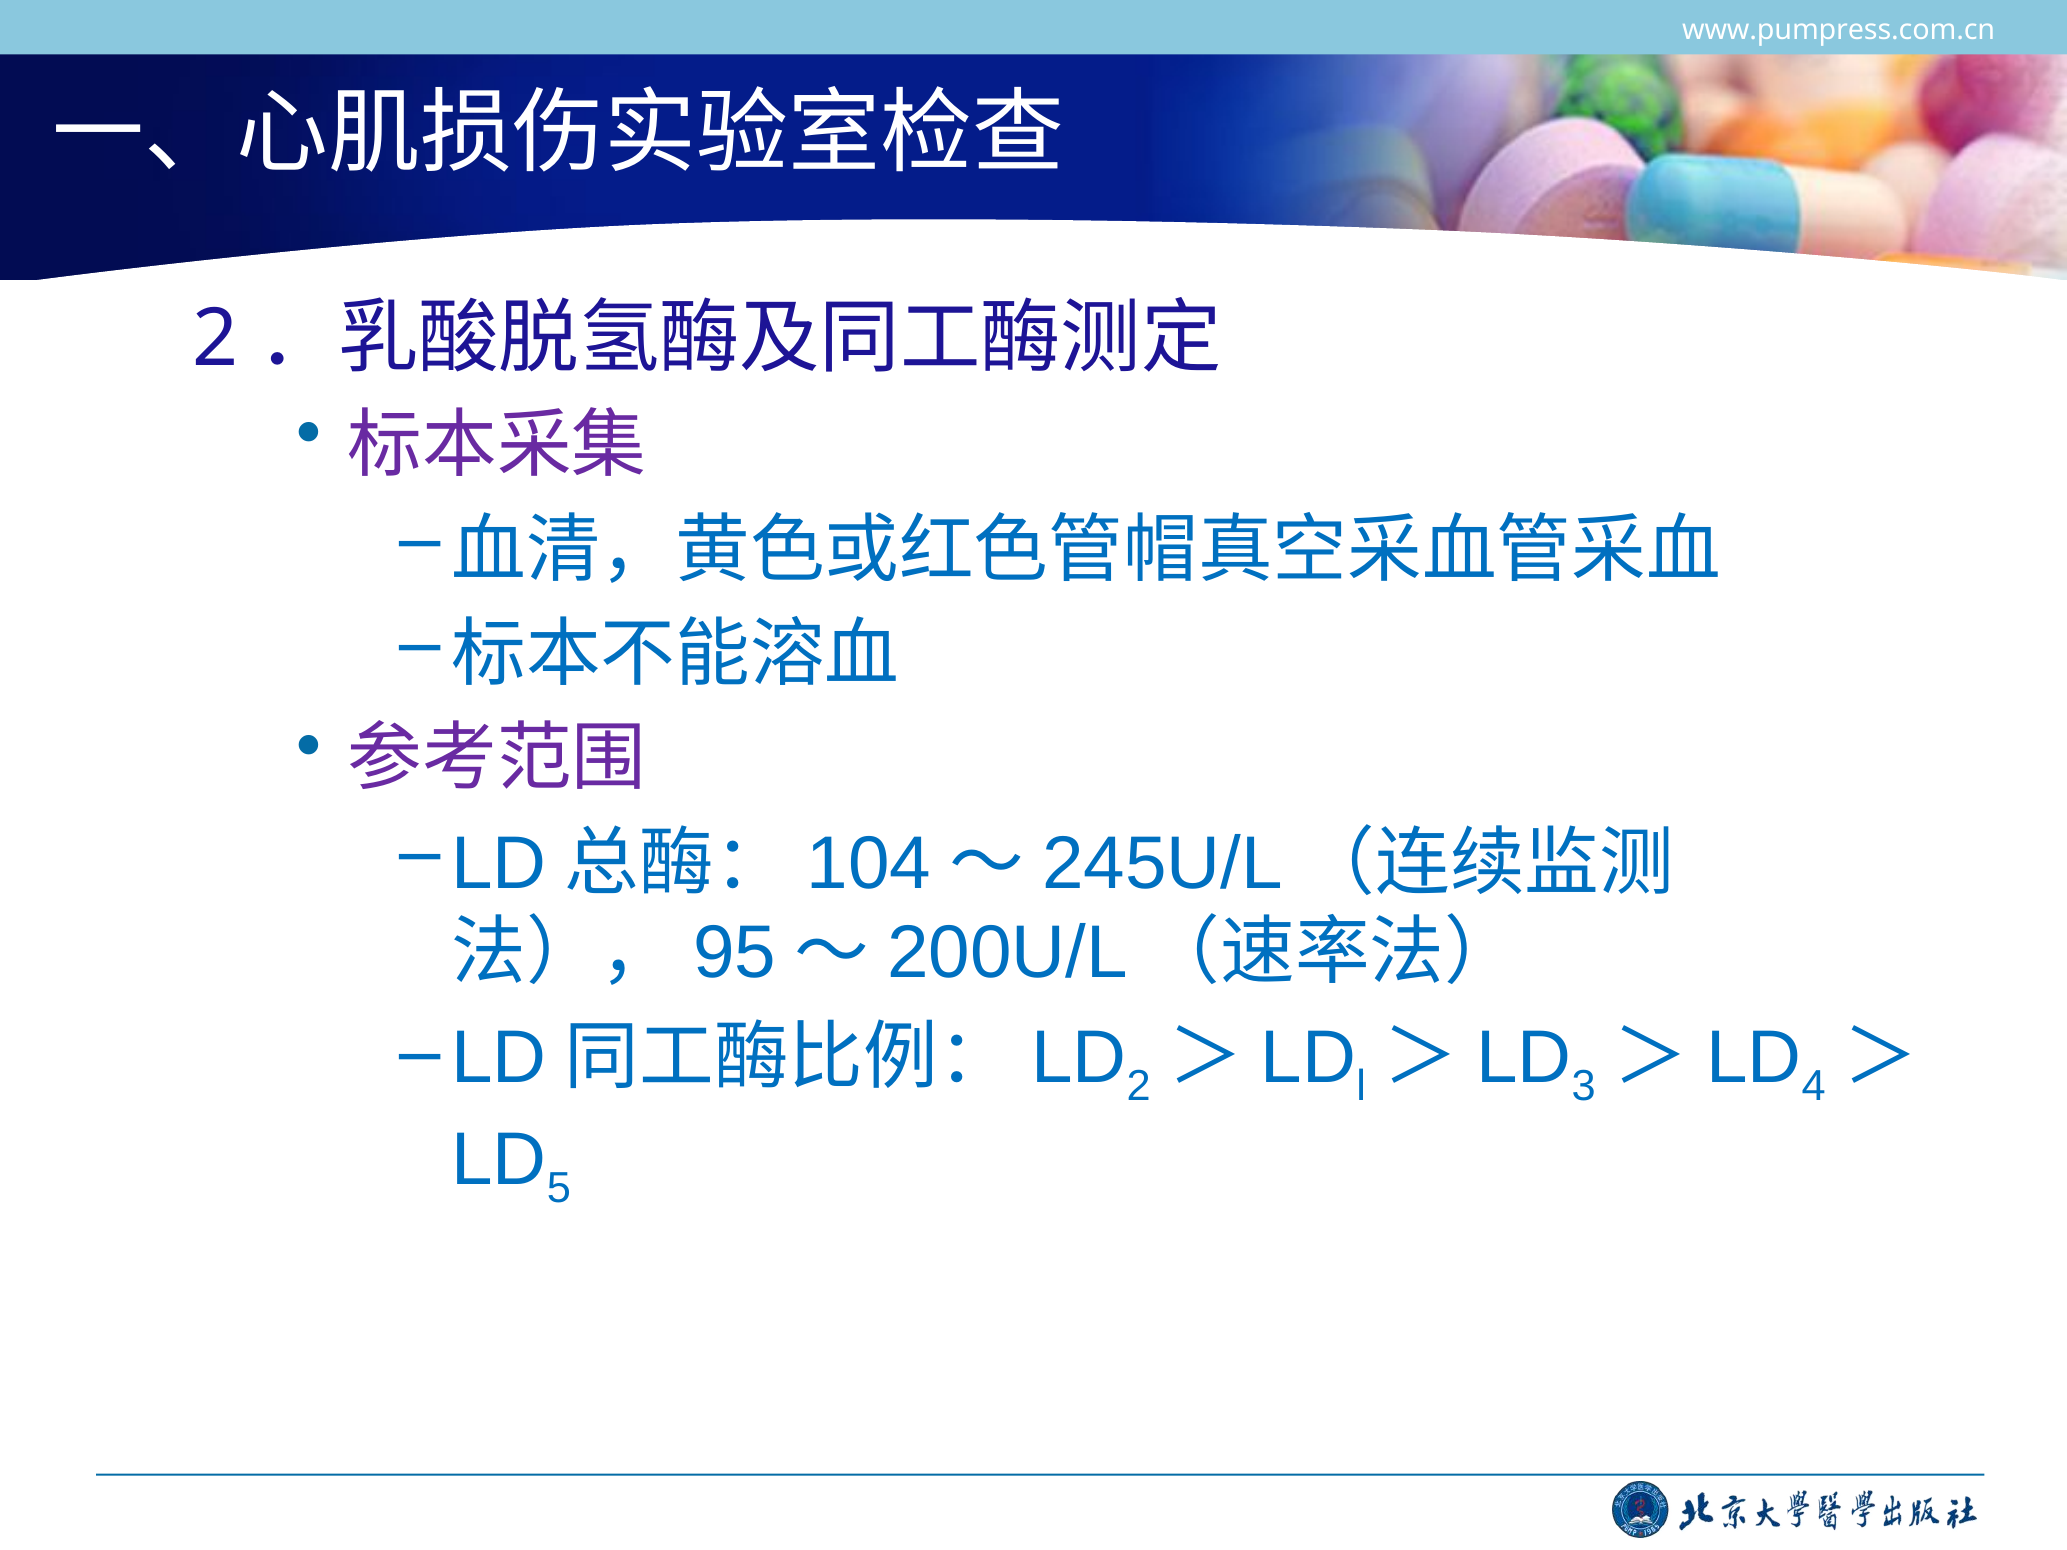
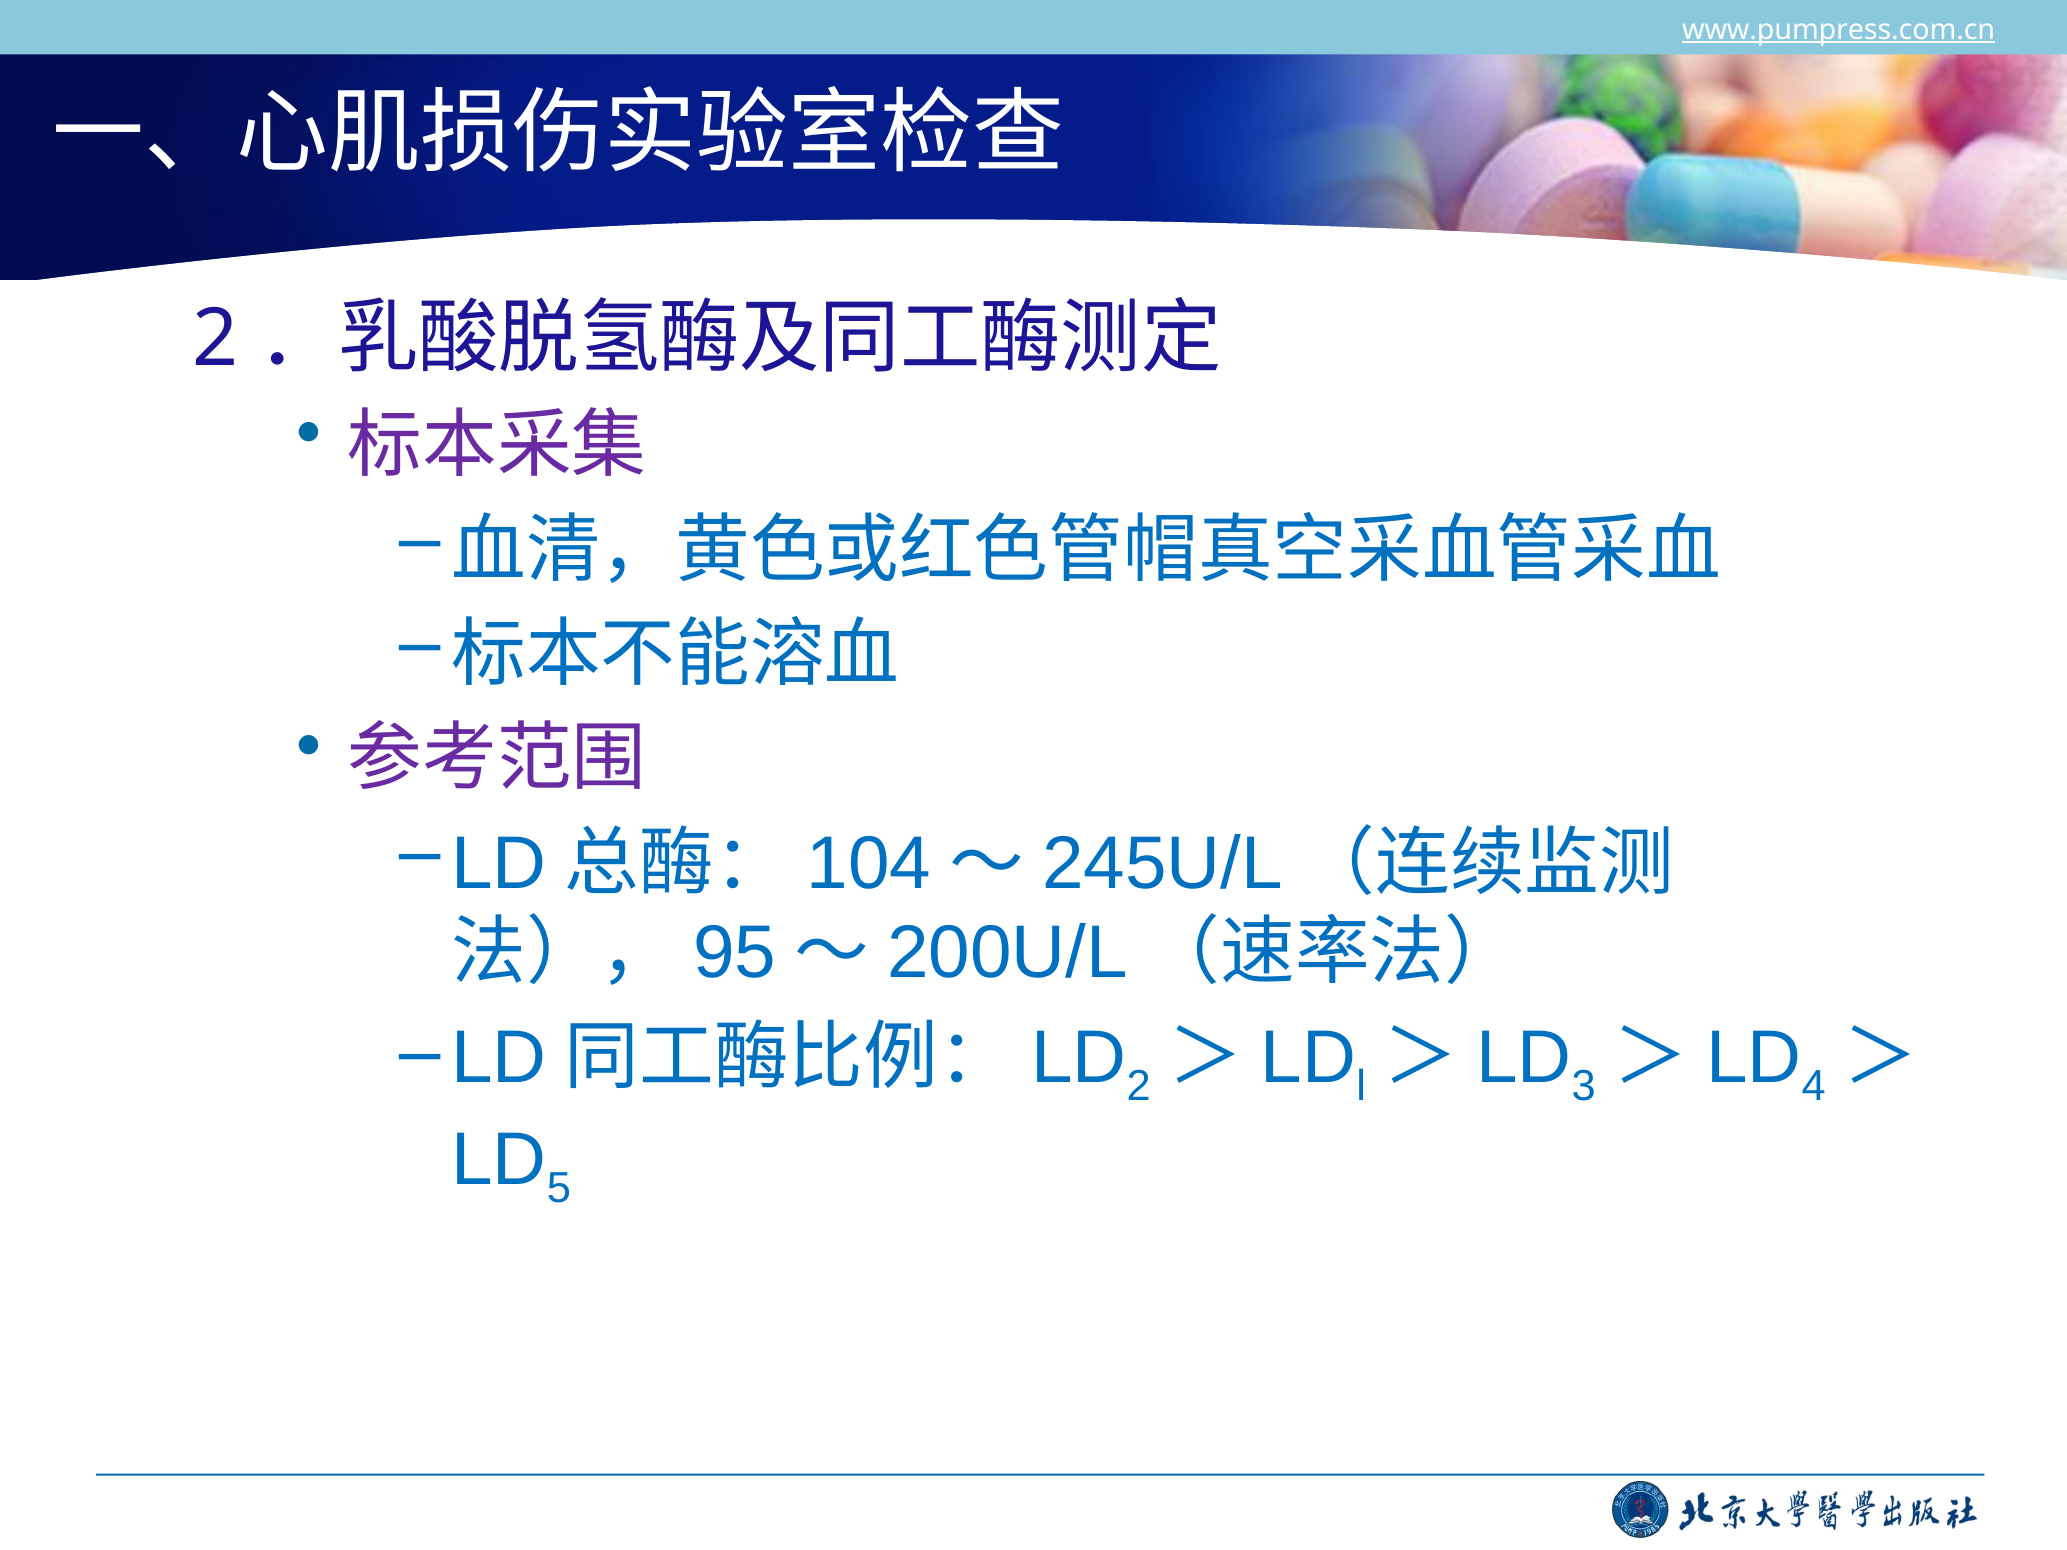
www.pumpress.com.cn underline: none -> present (1839, 30)
